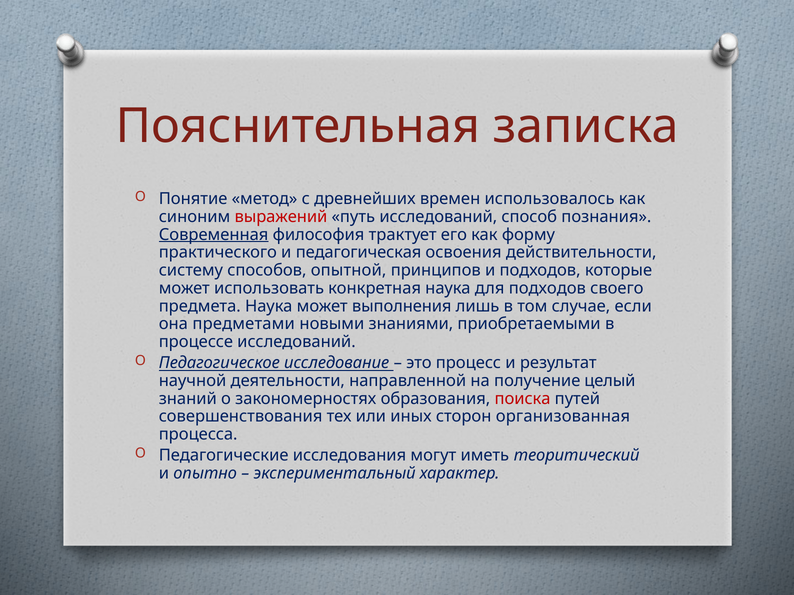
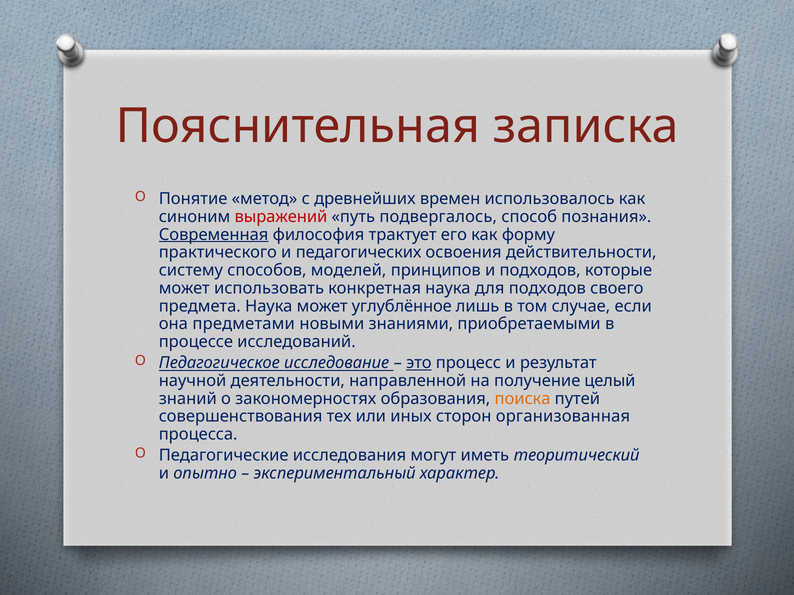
путь исследований: исследований -> подвергалось (438, 217)
педагогическая: педагогическая -> педагогических (359, 253)
опытной: опытной -> моделей (349, 271)
выполнения: выполнения -> углублённое (402, 306)
это underline: none -> present (419, 363)
поиска colour: red -> orange (523, 399)
